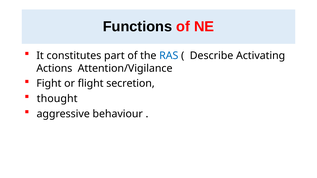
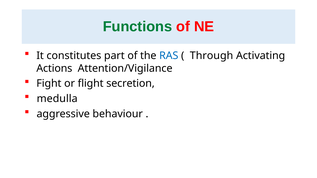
Functions colour: black -> green (137, 27)
Describe: Describe -> Through (212, 56)
thought: thought -> medulla (57, 99)
